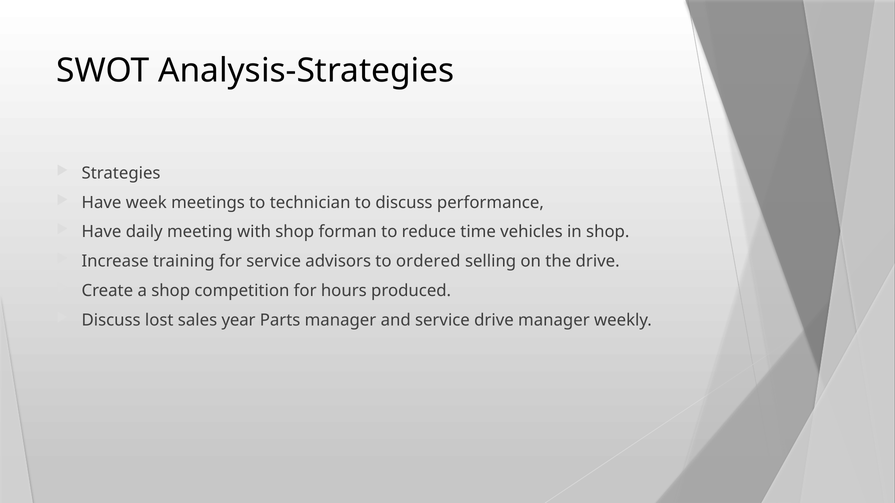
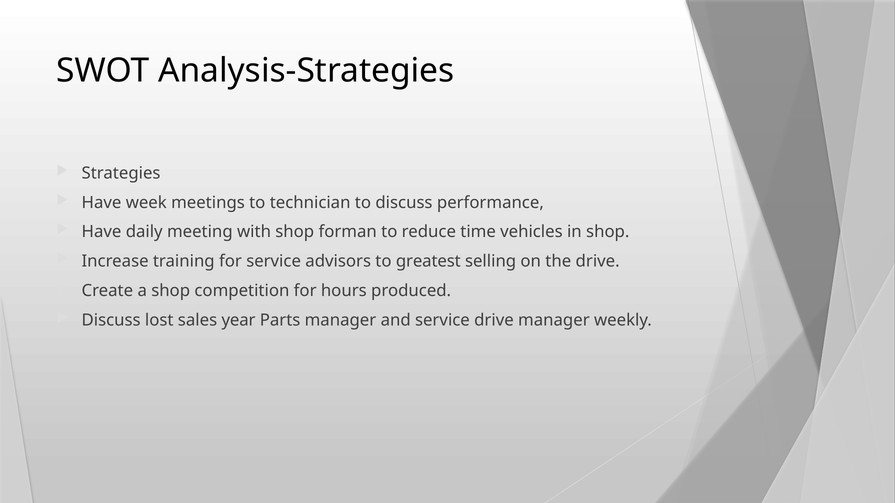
ordered: ordered -> greatest (428, 262)
